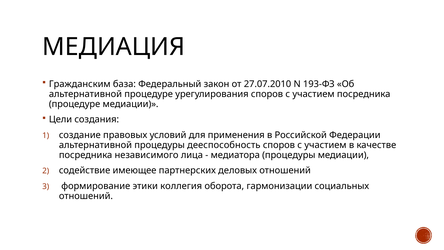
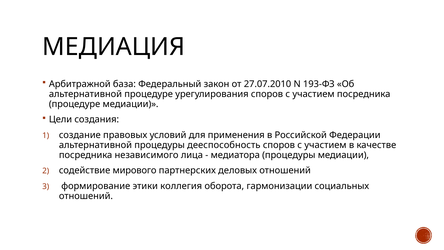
Гражданским: Гражданским -> Арбитражной (80, 84)
имеющее: имеющее -> мирового (135, 170)
